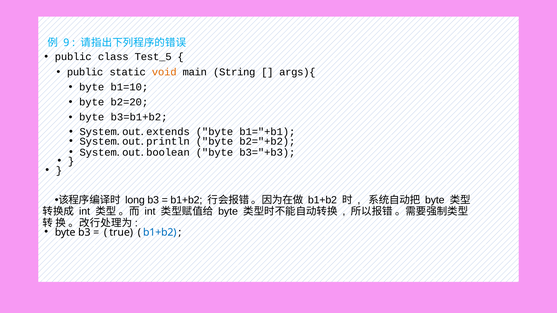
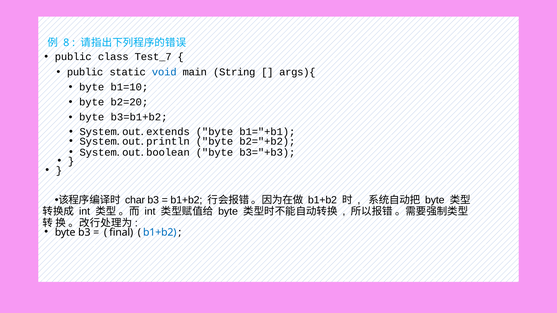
9: 9 -> 8 (66, 43)
Test_5: Test_5 -> Test_7 (153, 57)
void colour: orange -> blue (164, 72)
long: long -> char (135, 200)
true: true -> final (121, 232)
